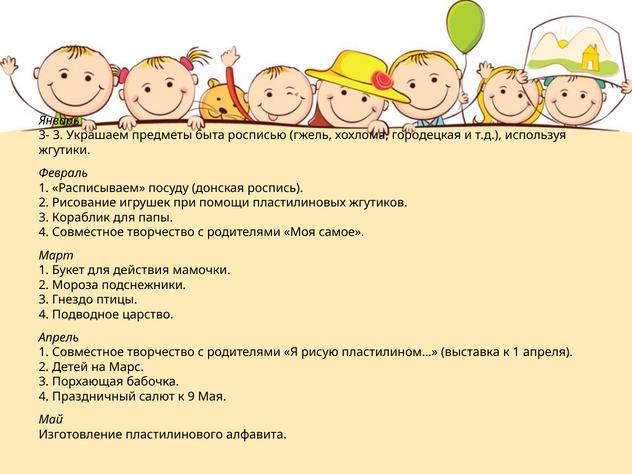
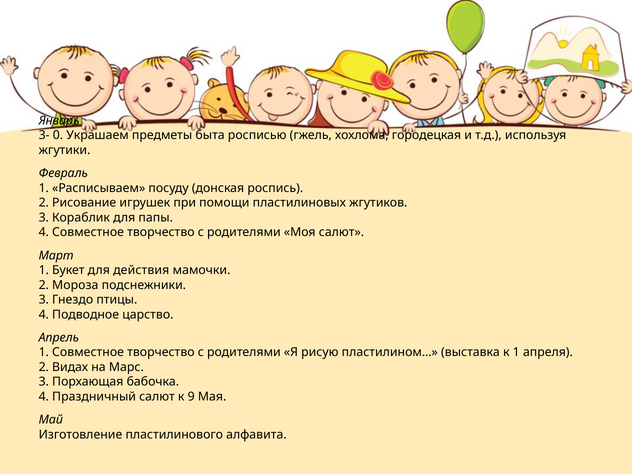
3- 3: 3 -> 0 (58, 135)
Моя самое: самое -> салют (341, 232)
Детей: Детей -> Видах (70, 367)
